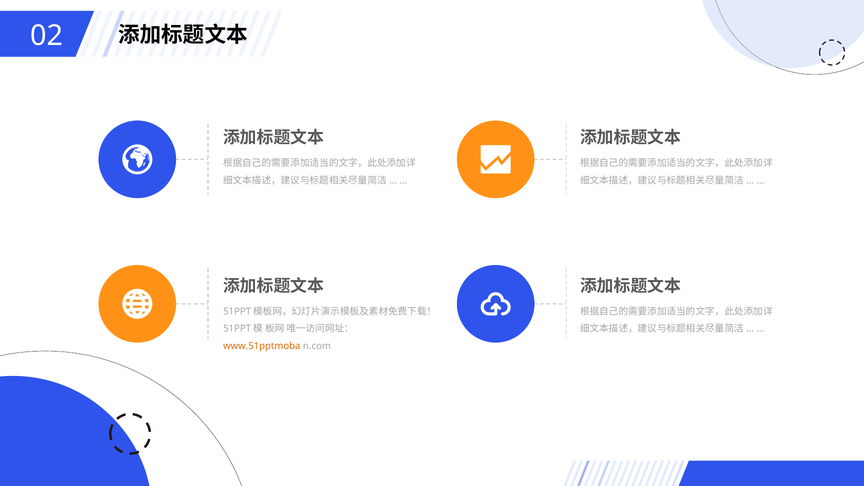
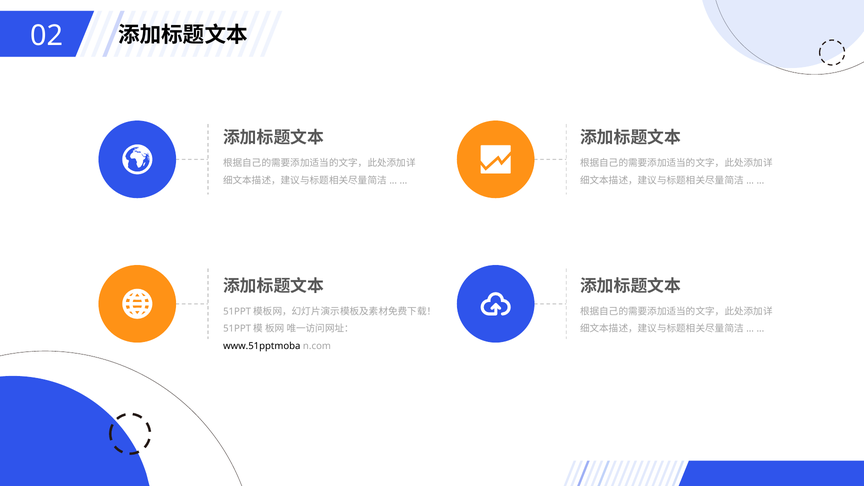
www.51pptmoba colour: orange -> black (262, 346)
